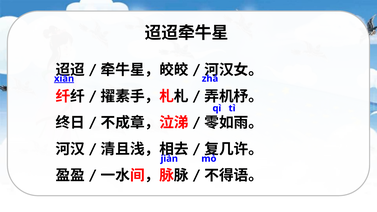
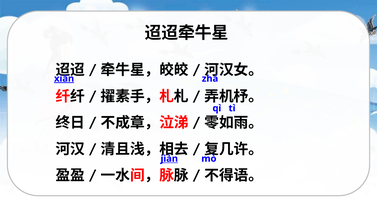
jiàn underline: none -> present (169, 159)
